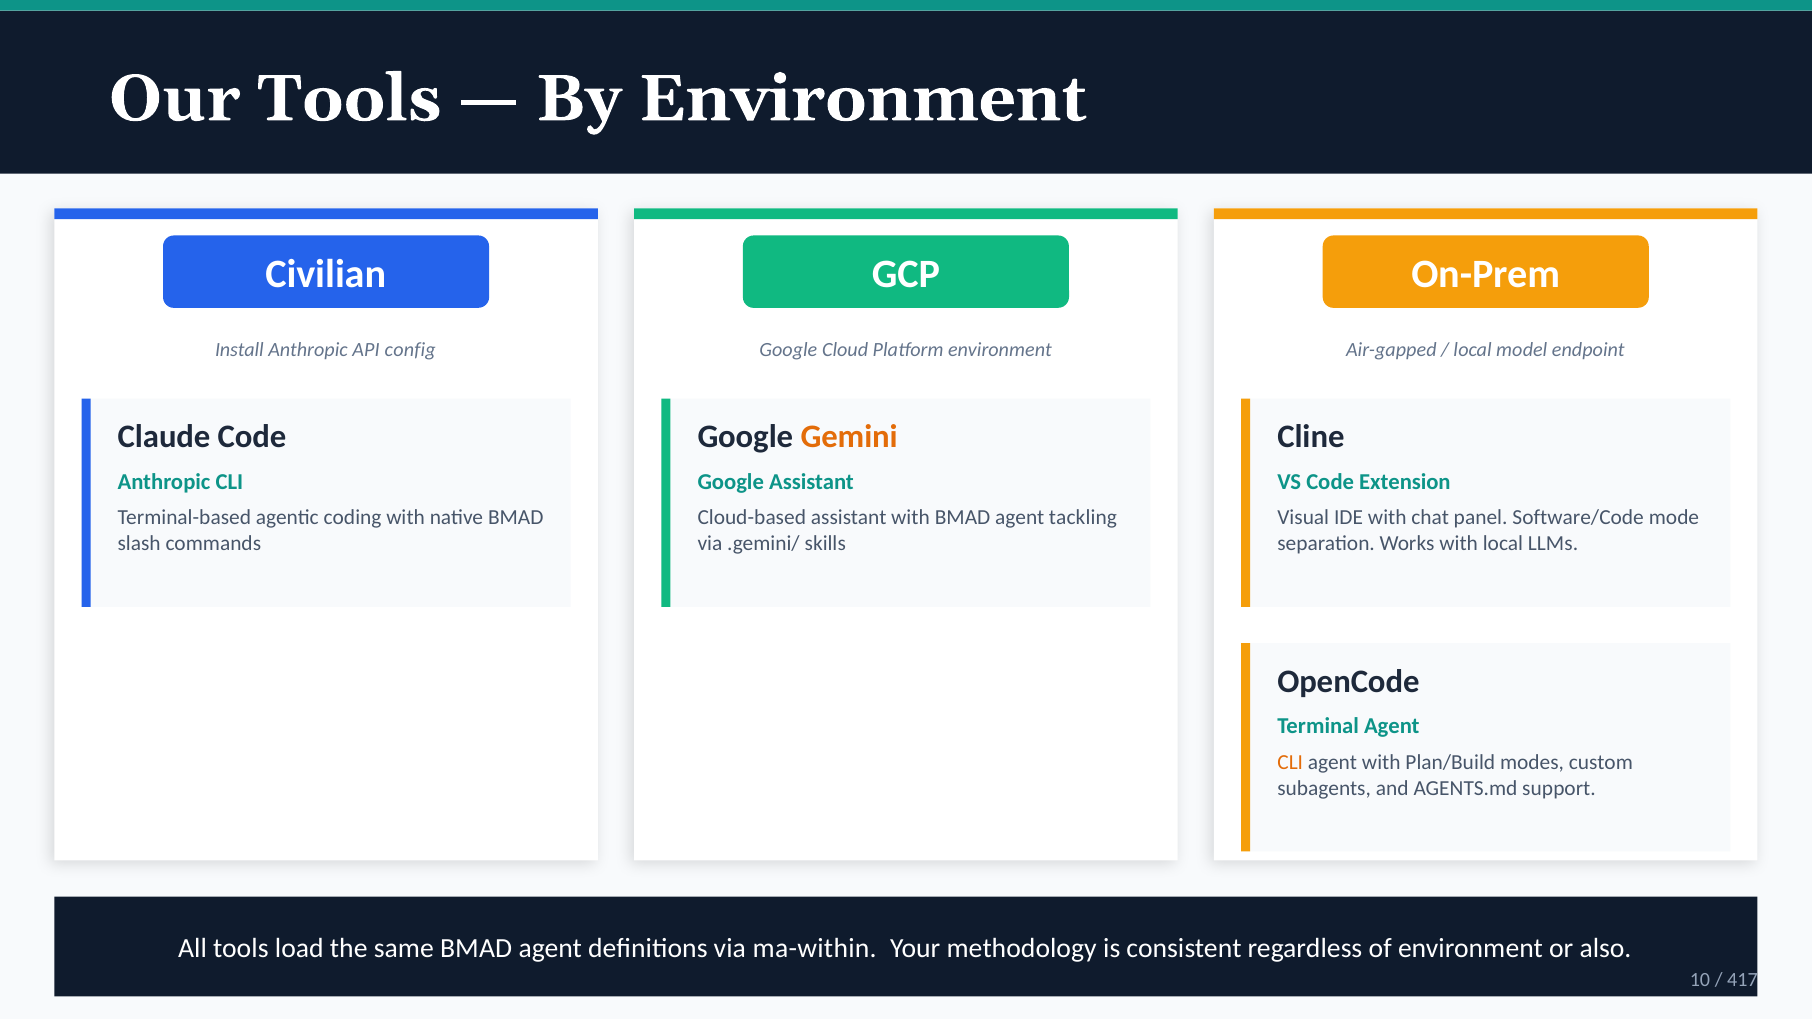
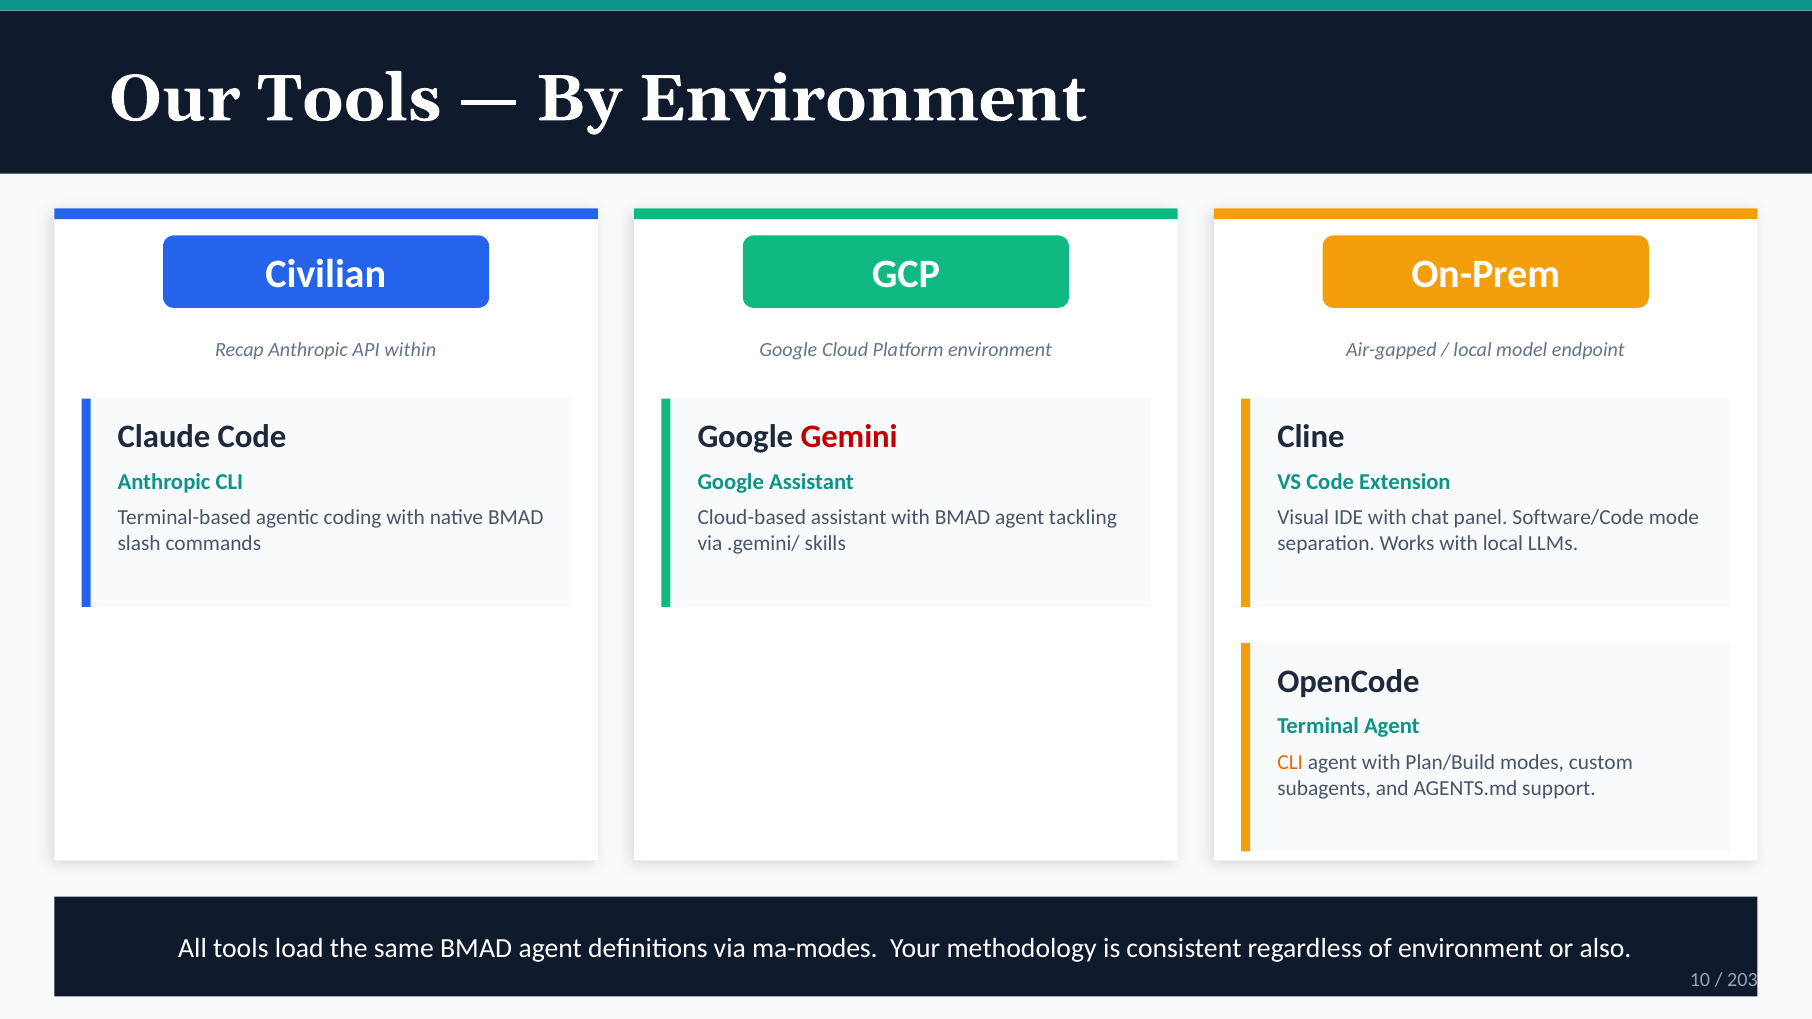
Install: Install -> Recap (239, 350)
config: config -> within (410, 350)
Gemini colour: orange -> red (849, 437)
ma-within: ma-within -> ma-modes (815, 949)
417: 417 -> 203 (1743, 980)
